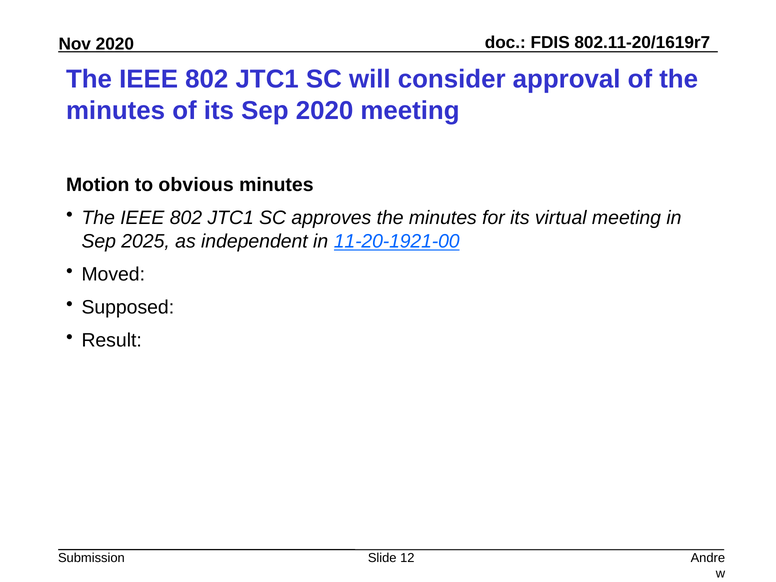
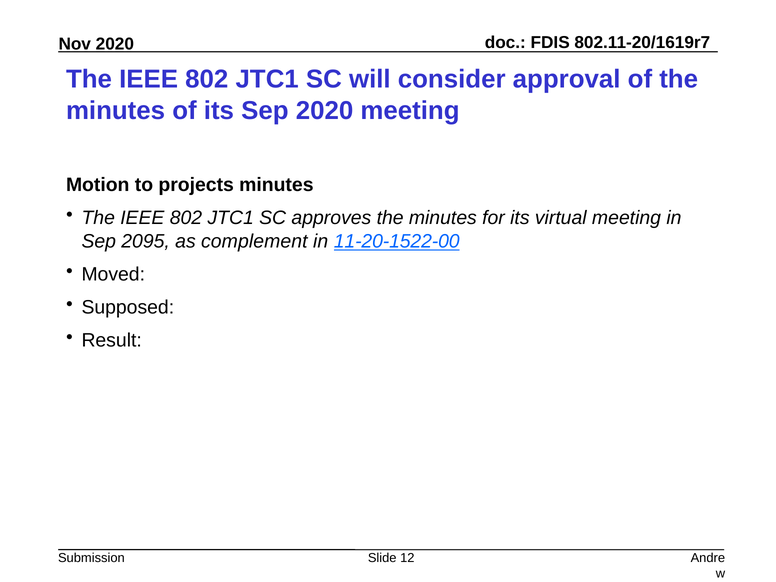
obvious: obvious -> projects (196, 185)
2025: 2025 -> 2095 (146, 241)
independent: independent -> complement (254, 241)
11-20-1921-00: 11-20-1921-00 -> 11-20-1522-00 (397, 241)
